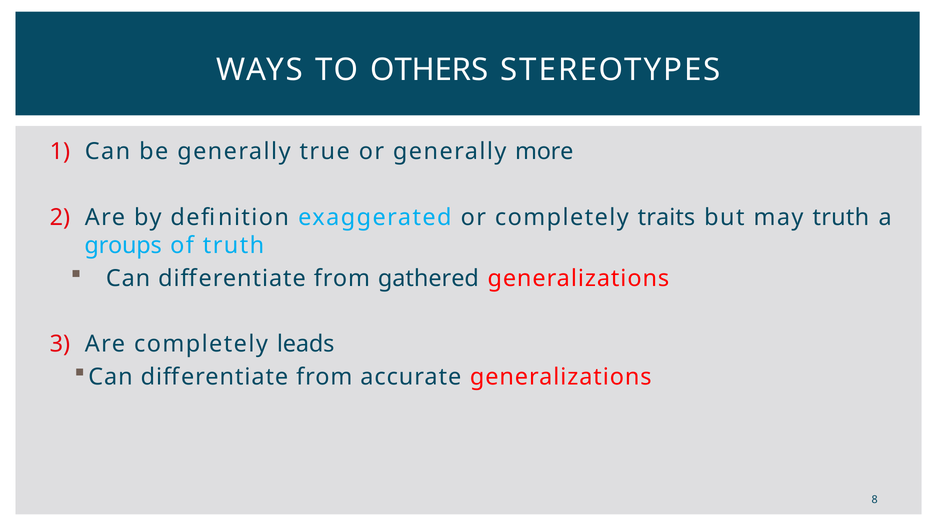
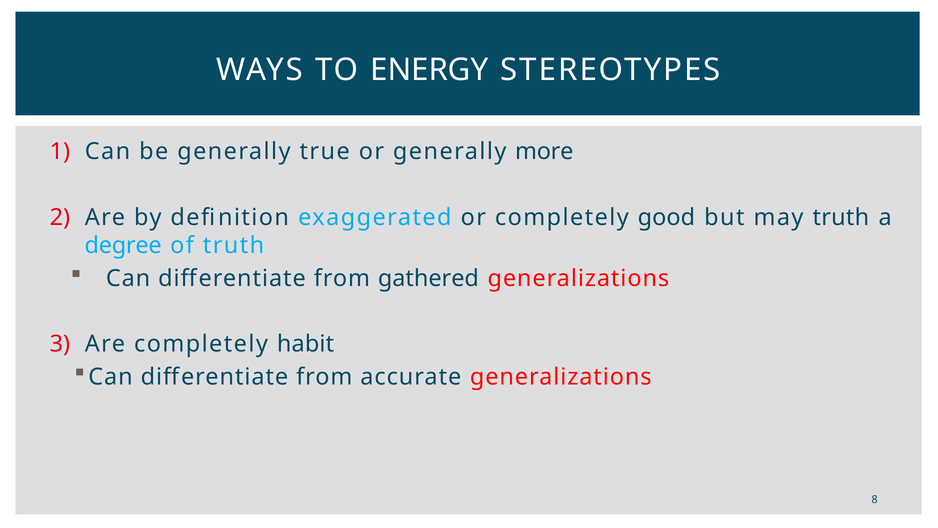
OTHERS: OTHERS -> ENERGY (429, 70)
traits: traits -> good (666, 217)
groups: groups -> degree (123, 245)
leads: leads -> habit (306, 344)
